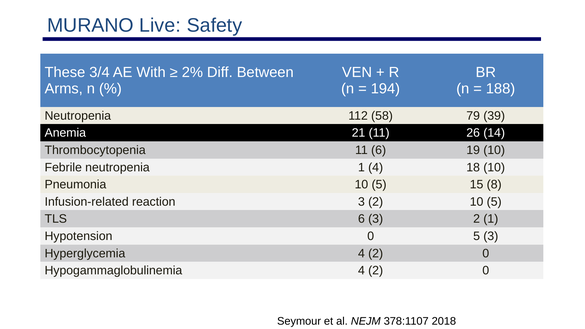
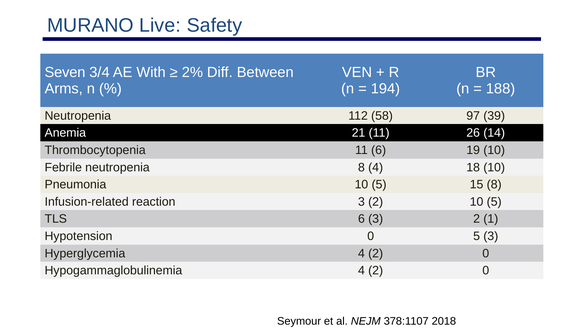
These: These -> Seven (65, 72)
79: 79 -> 97 (473, 116)
neutropenia 1: 1 -> 8 (361, 167)
